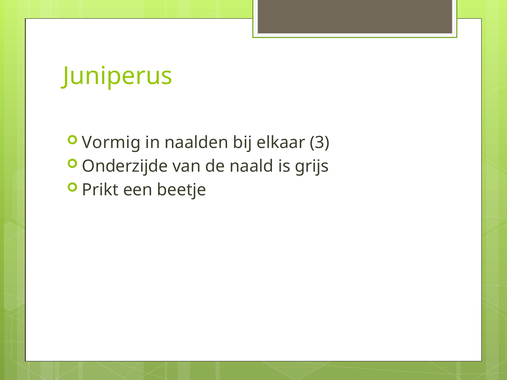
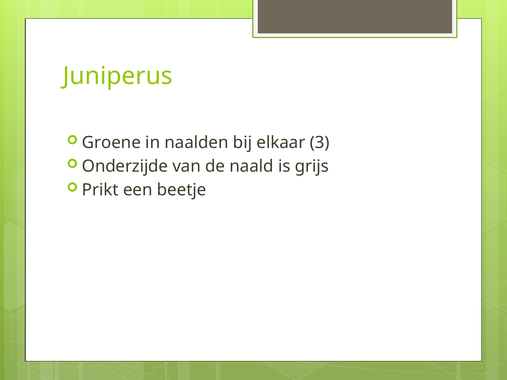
Vormig: Vormig -> Groene (111, 143)
